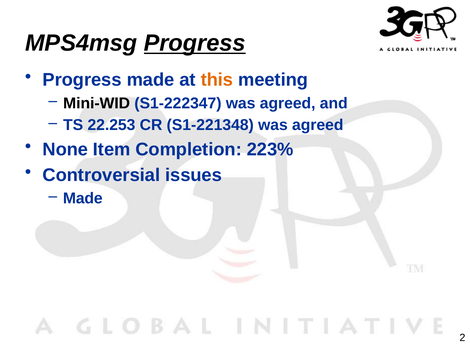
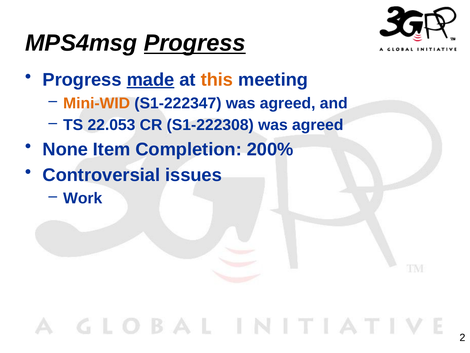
made underline: none -> present (151, 80)
Mini-WID colour: black -> orange (97, 103)
22.253: 22.253 -> 22.053 (111, 125)
S1-221348: S1-221348 -> S1-222308 (210, 125)
223%: 223% -> 200% (270, 149)
Made: Made -> Work (83, 198)
